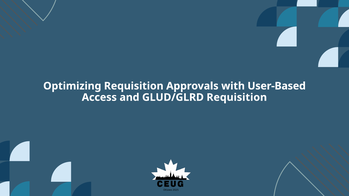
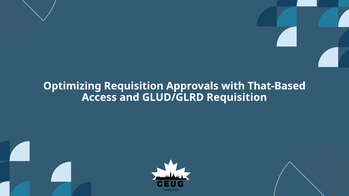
User-Based: User-Based -> That-Based (277, 86)
